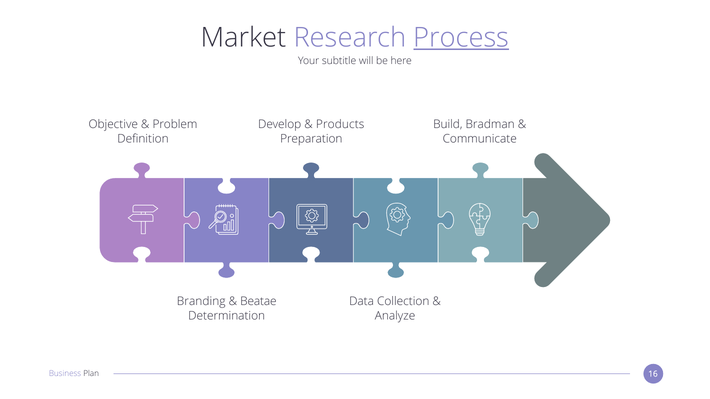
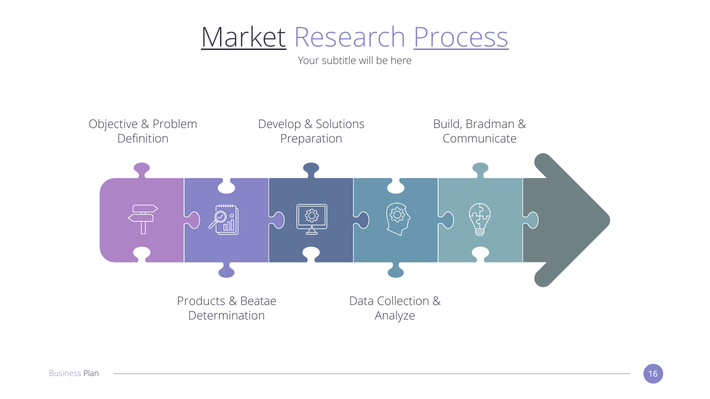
Market underline: none -> present (244, 38)
Products: Products -> Solutions (340, 125)
Branding: Branding -> Products (201, 302)
